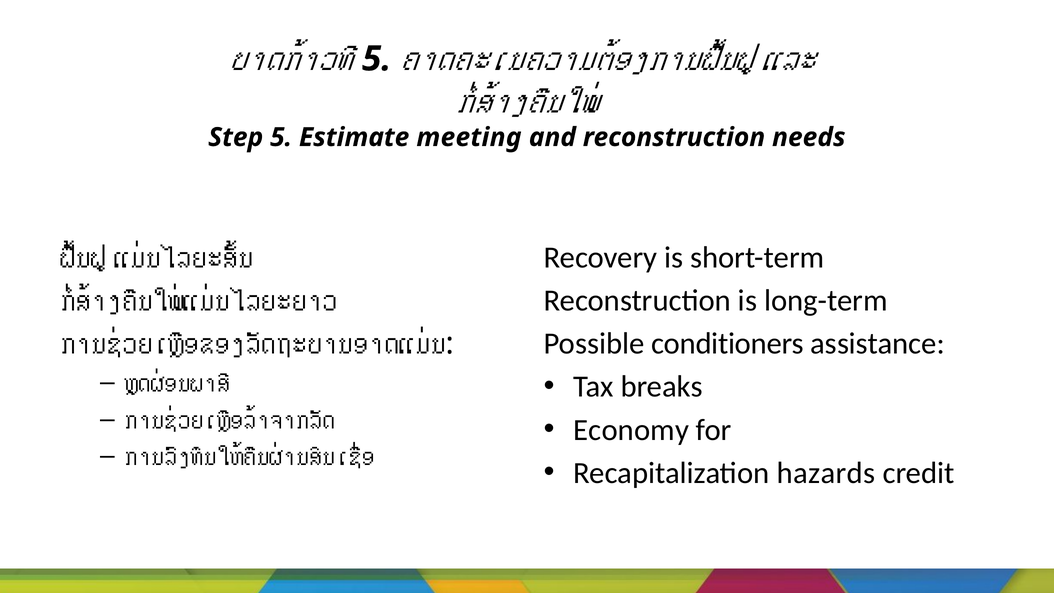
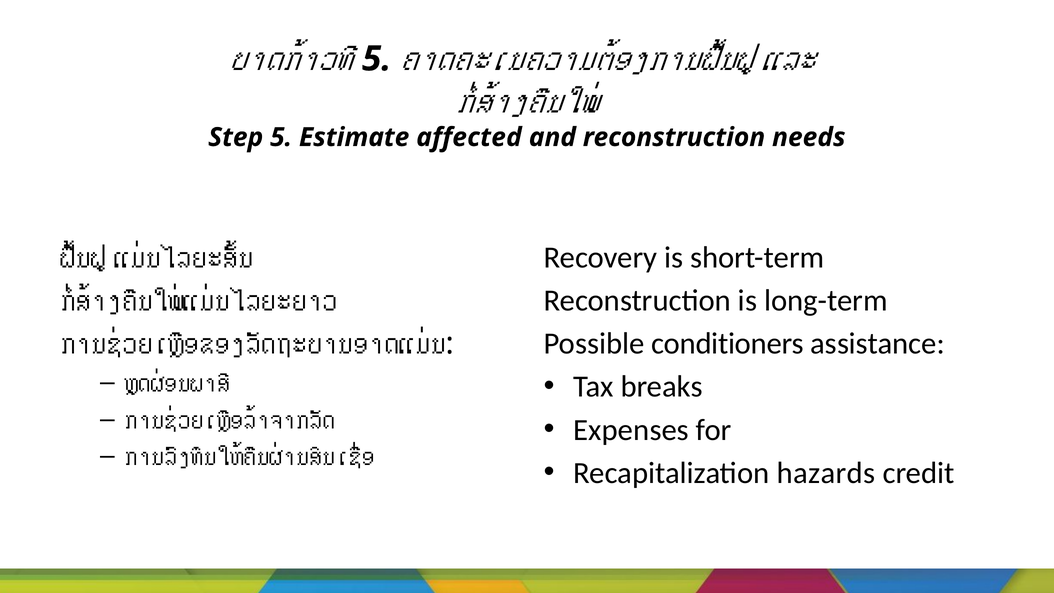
meeting: meeting -> affected (469, 137)
Economy: Economy -> Expenses (631, 430)
